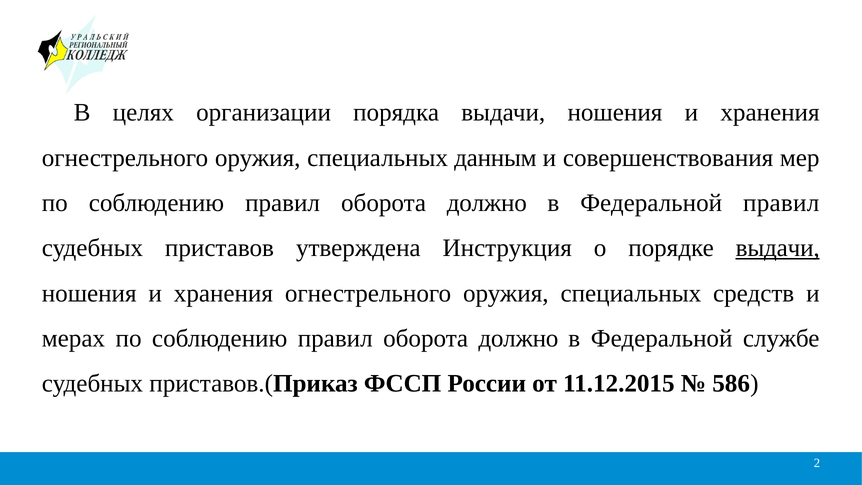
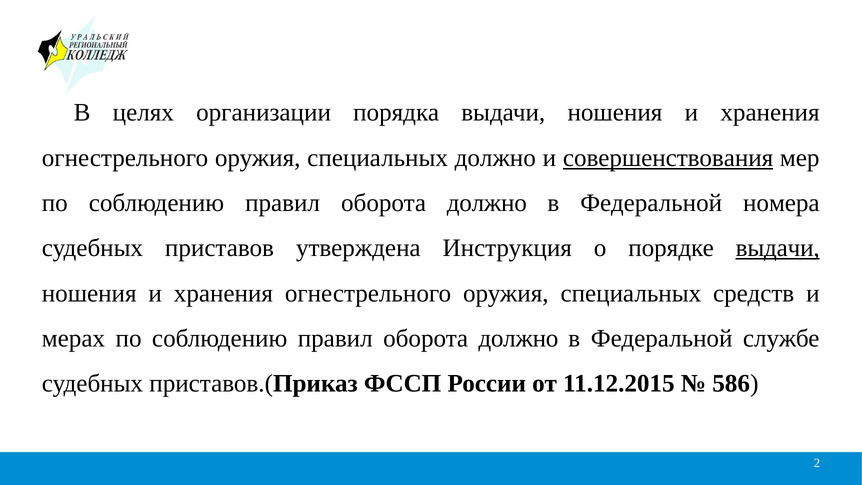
специальных данным: данным -> должно (495, 158)
совершенствования underline: none -> present (668, 158)
Федеральной правил: правил -> номера (781, 203)
